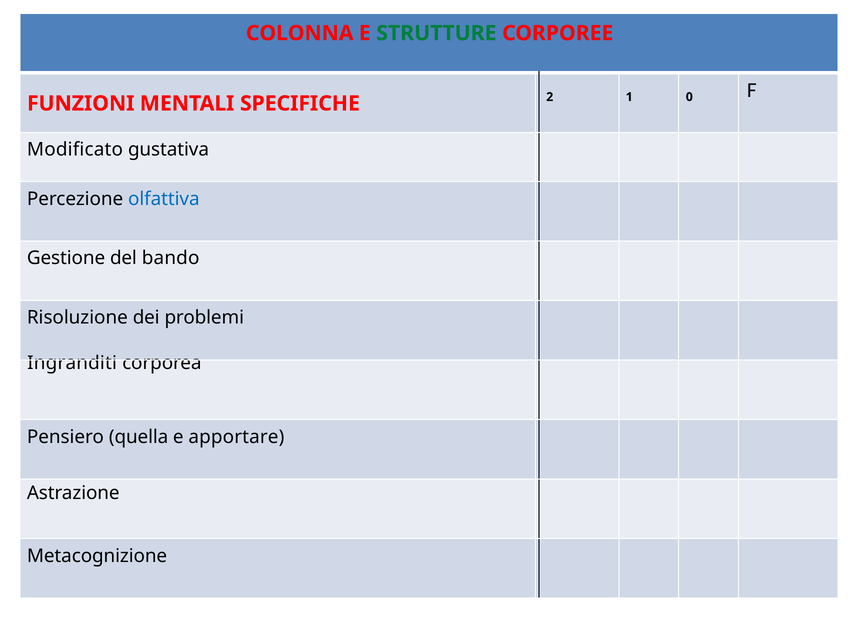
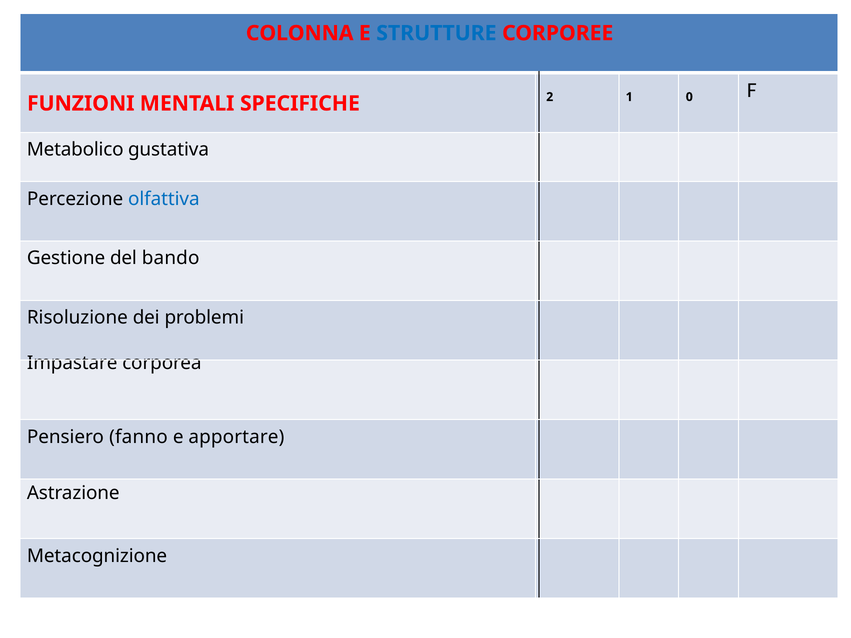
STRUTTURE colour: green -> blue (436, 33)
Modificato: Modificato -> Metabolico (75, 150)
Ingranditi: Ingranditi -> Impastare (72, 363)
quella: quella -> fanno (138, 437)
